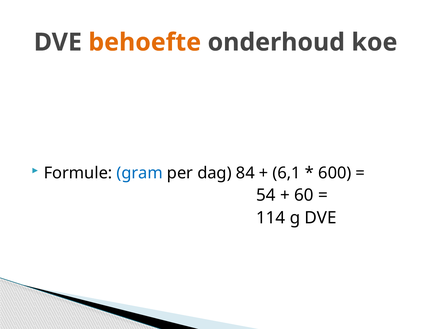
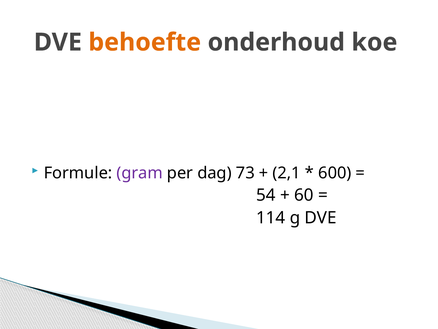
gram colour: blue -> purple (140, 173)
84: 84 -> 73 (245, 173)
6,1: 6,1 -> 2,1 (287, 173)
